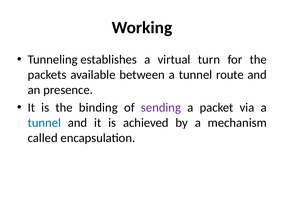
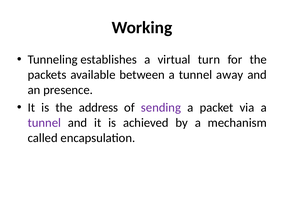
route: route -> away (230, 75)
binding: binding -> address (99, 108)
tunnel colour: blue -> purple (44, 123)
